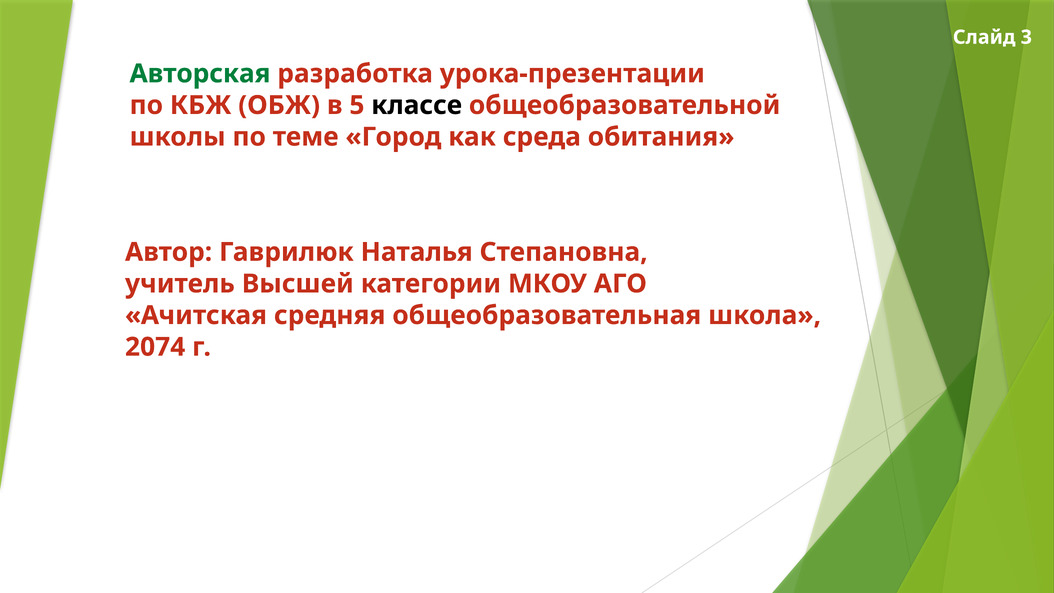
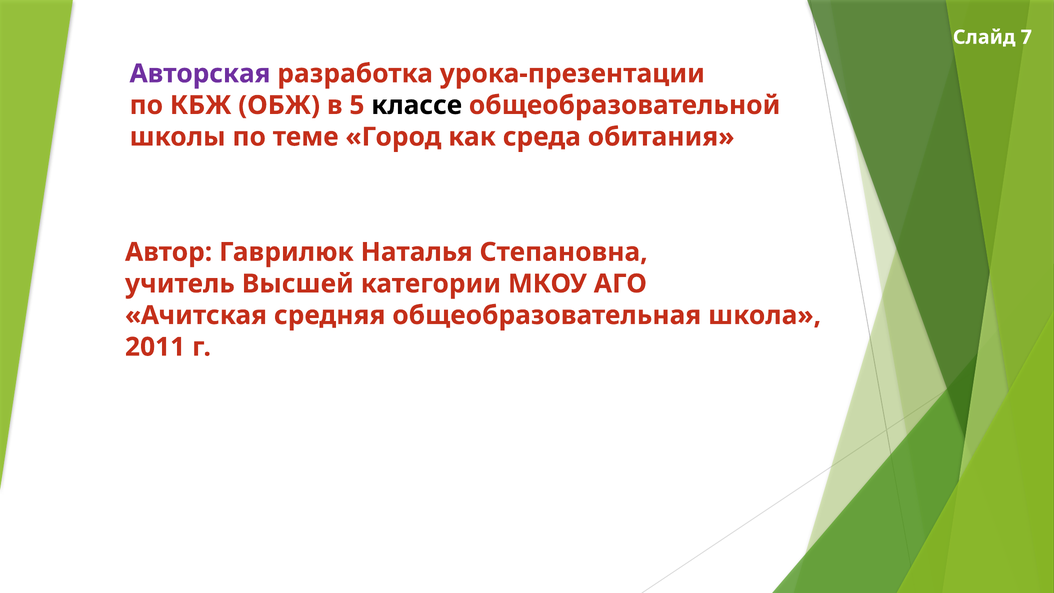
3: 3 -> 7 (1026, 37)
Авторская colour: green -> purple (200, 74)
2074: 2074 -> 2011 (155, 347)
